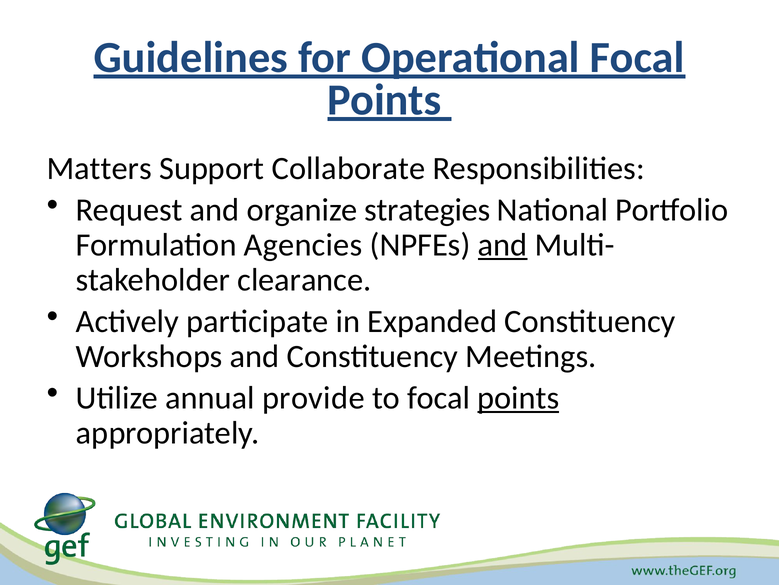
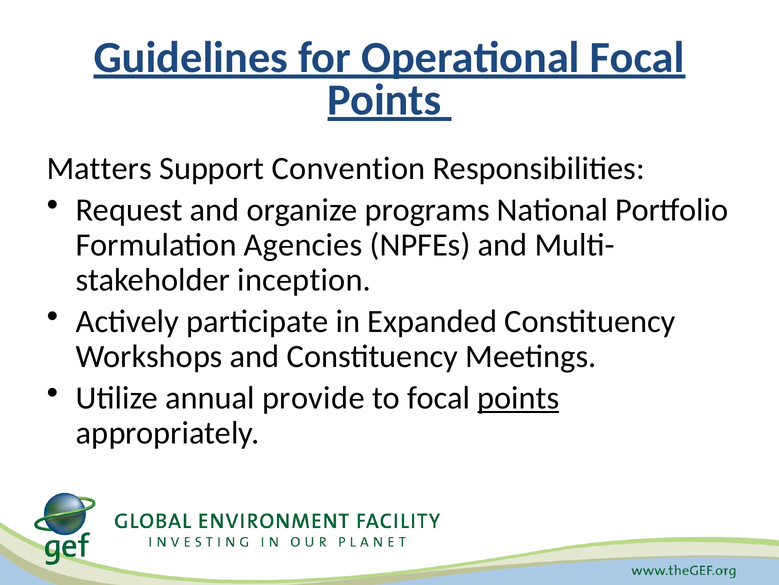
Collaborate: Collaborate -> Convention (349, 168)
strategies: strategies -> programs (427, 210)
and underline: present -> none (503, 245)
clearance: clearance -> inception (304, 280)
